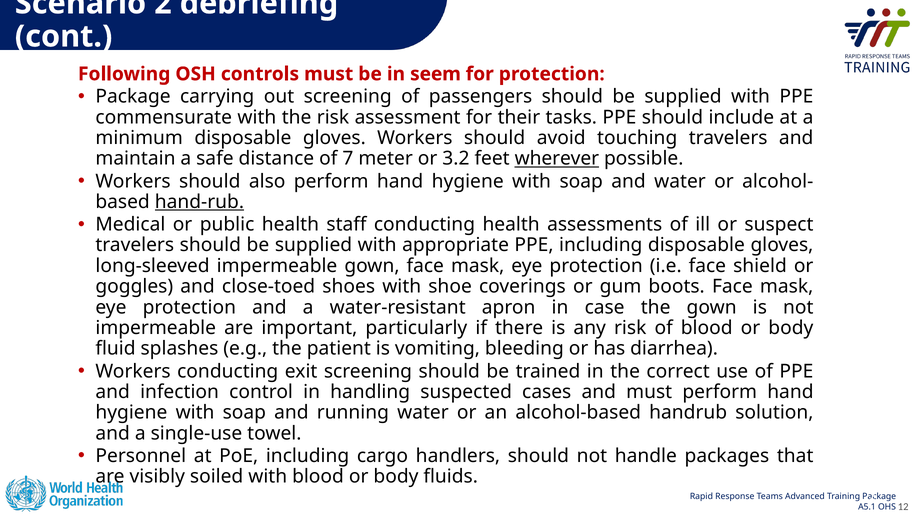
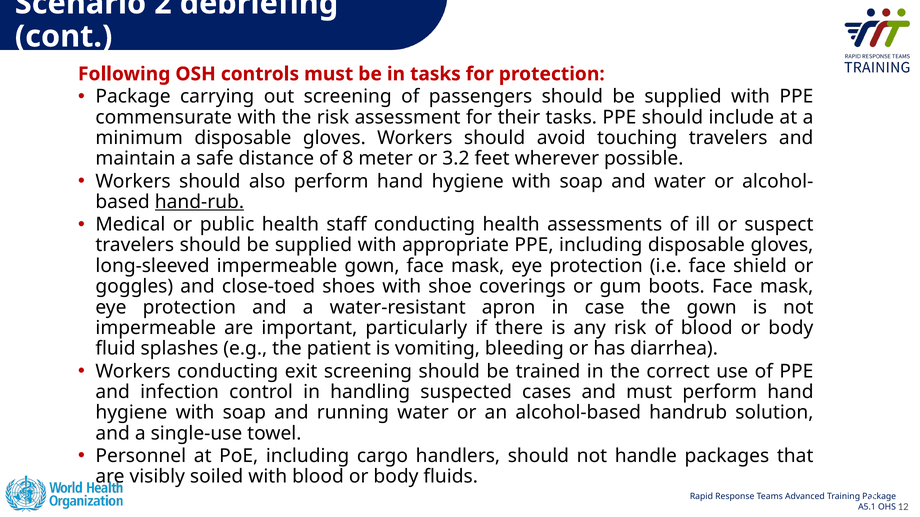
in seem: seem -> tasks (435, 74)
7: 7 -> 8 (348, 159)
wherever underline: present -> none (557, 159)
